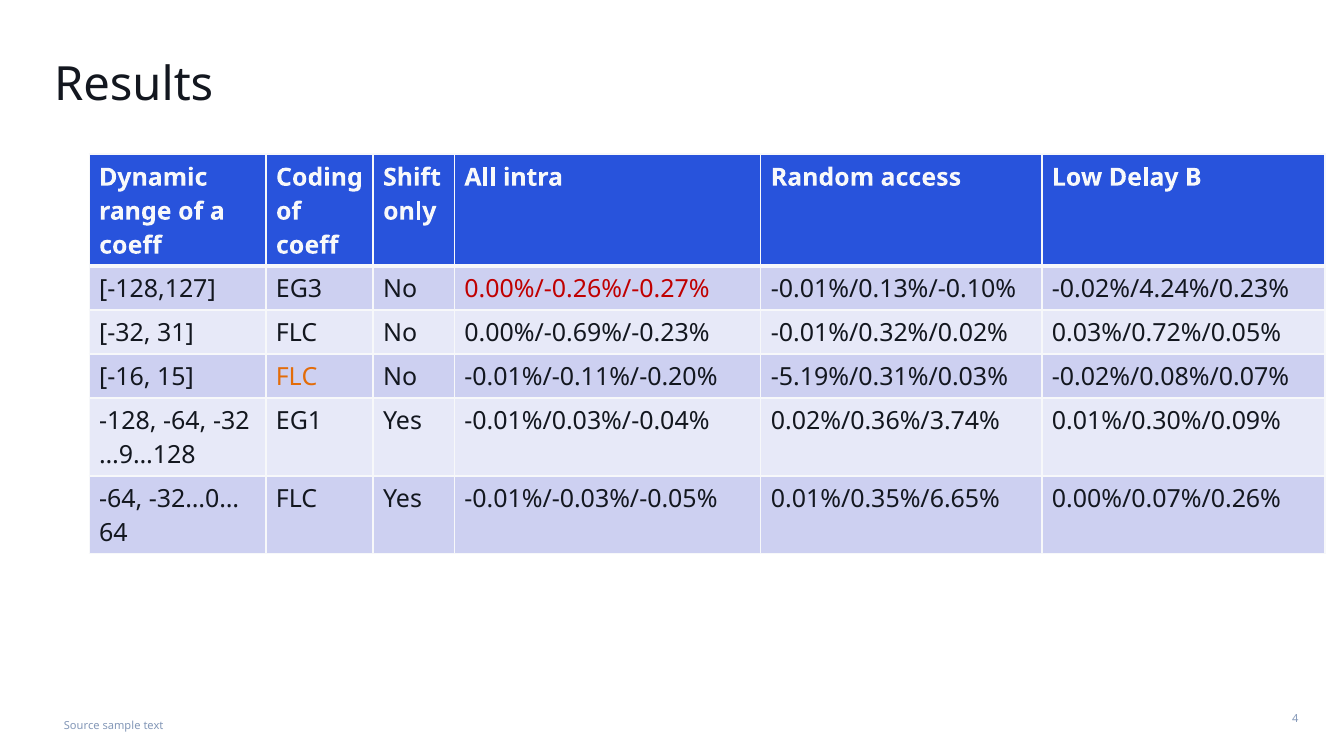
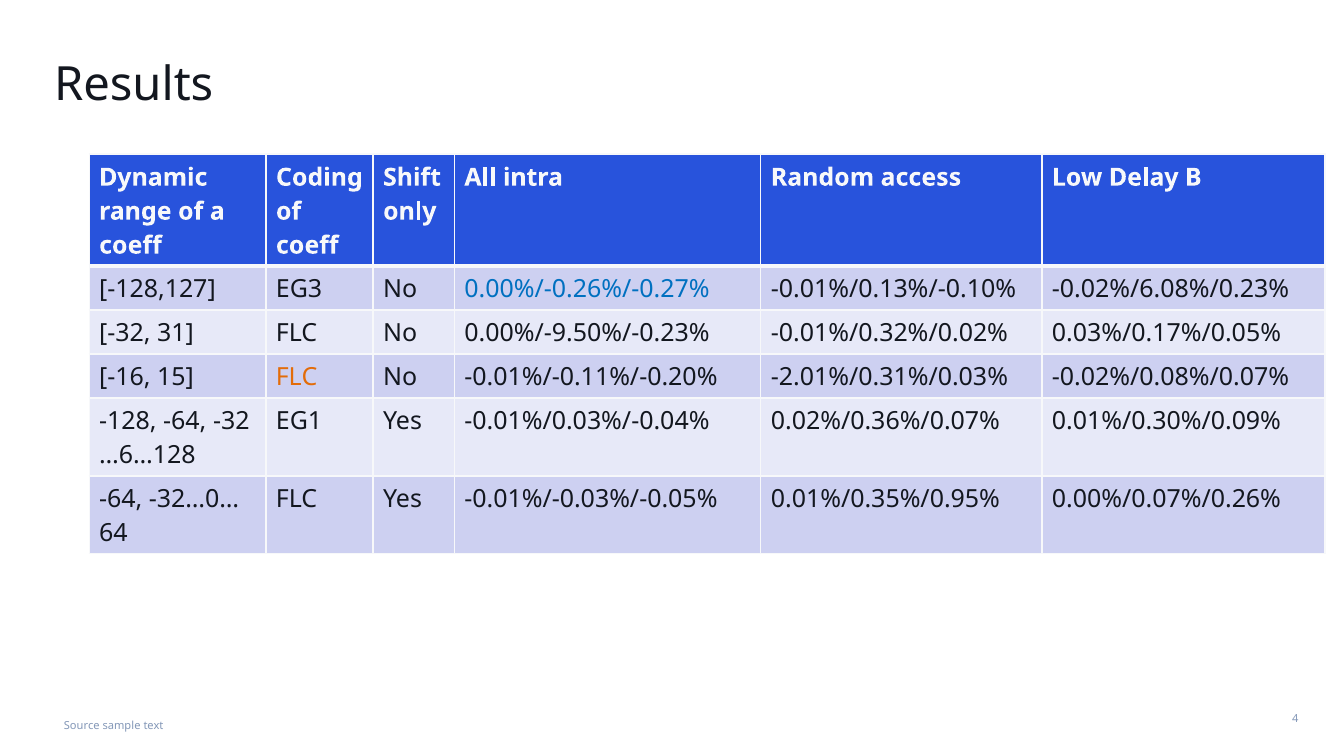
0.00%/-0.26%/-0.27% colour: red -> blue (587, 289)
-0.02%/4.24%/0.23%: -0.02%/4.24%/0.23% -> -0.02%/6.08%/0.23% (1170, 289)
0.00%/-0.69%/-0.23%: 0.00%/-0.69%/-0.23% -> 0.00%/-9.50%/-0.23% (587, 333)
0.03%/0.72%/0.05%: 0.03%/0.72%/0.05% -> 0.03%/0.17%/0.05% (1166, 333)
-5.19%/0.31%/0.03%: -5.19%/0.31%/0.03% -> -2.01%/0.31%/0.03% (889, 377)
0.02%/0.36%/3.74%: 0.02%/0.36%/3.74% -> 0.02%/0.36%/0.07% (885, 421)
…9…128: …9…128 -> …6…128 (147, 455)
0.01%/0.35%/6.65%: 0.01%/0.35%/6.65% -> 0.01%/0.35%/0.95% (885, 499)
